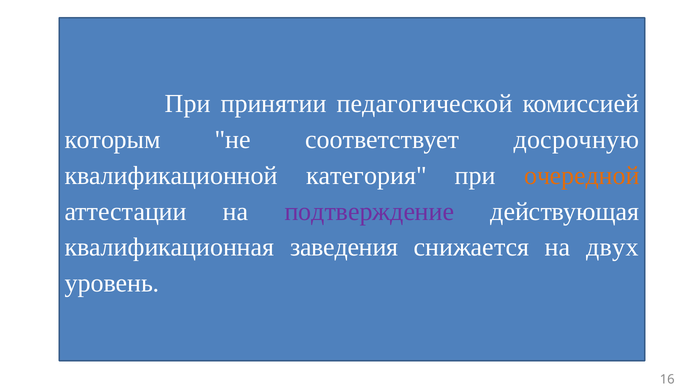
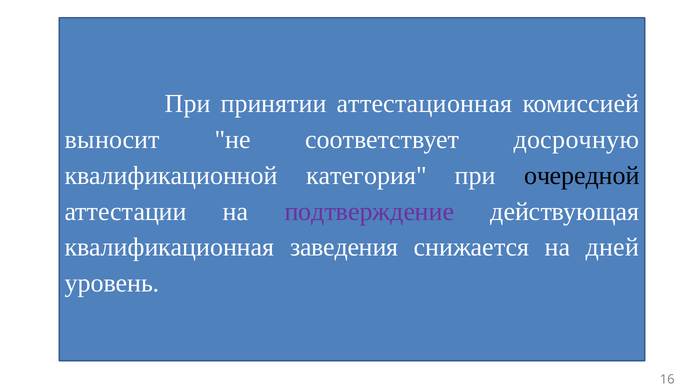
педагогической: педагогической -> аттестационная (424, 104)
которым: которым -> выносит (112, 140)
очередной colour: orange -> black (582, 176)
двух: двух -> дней (612, 248)
